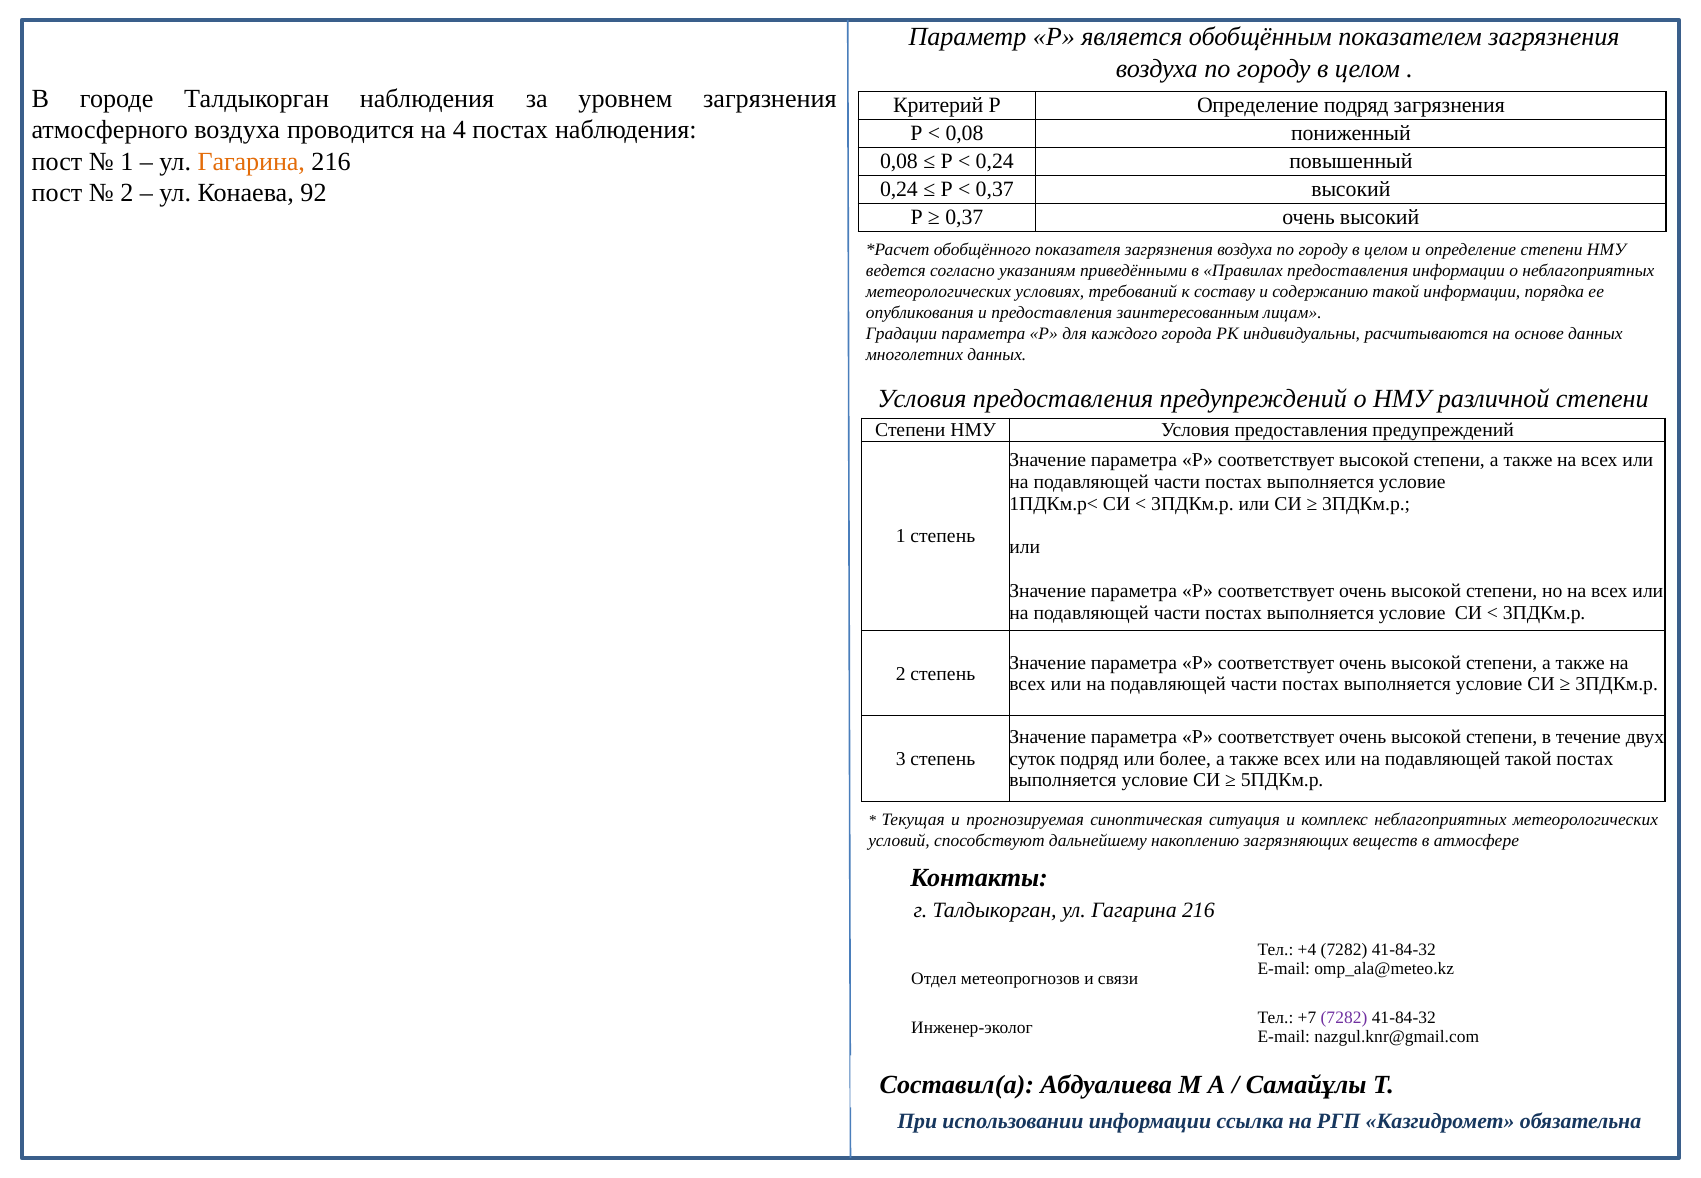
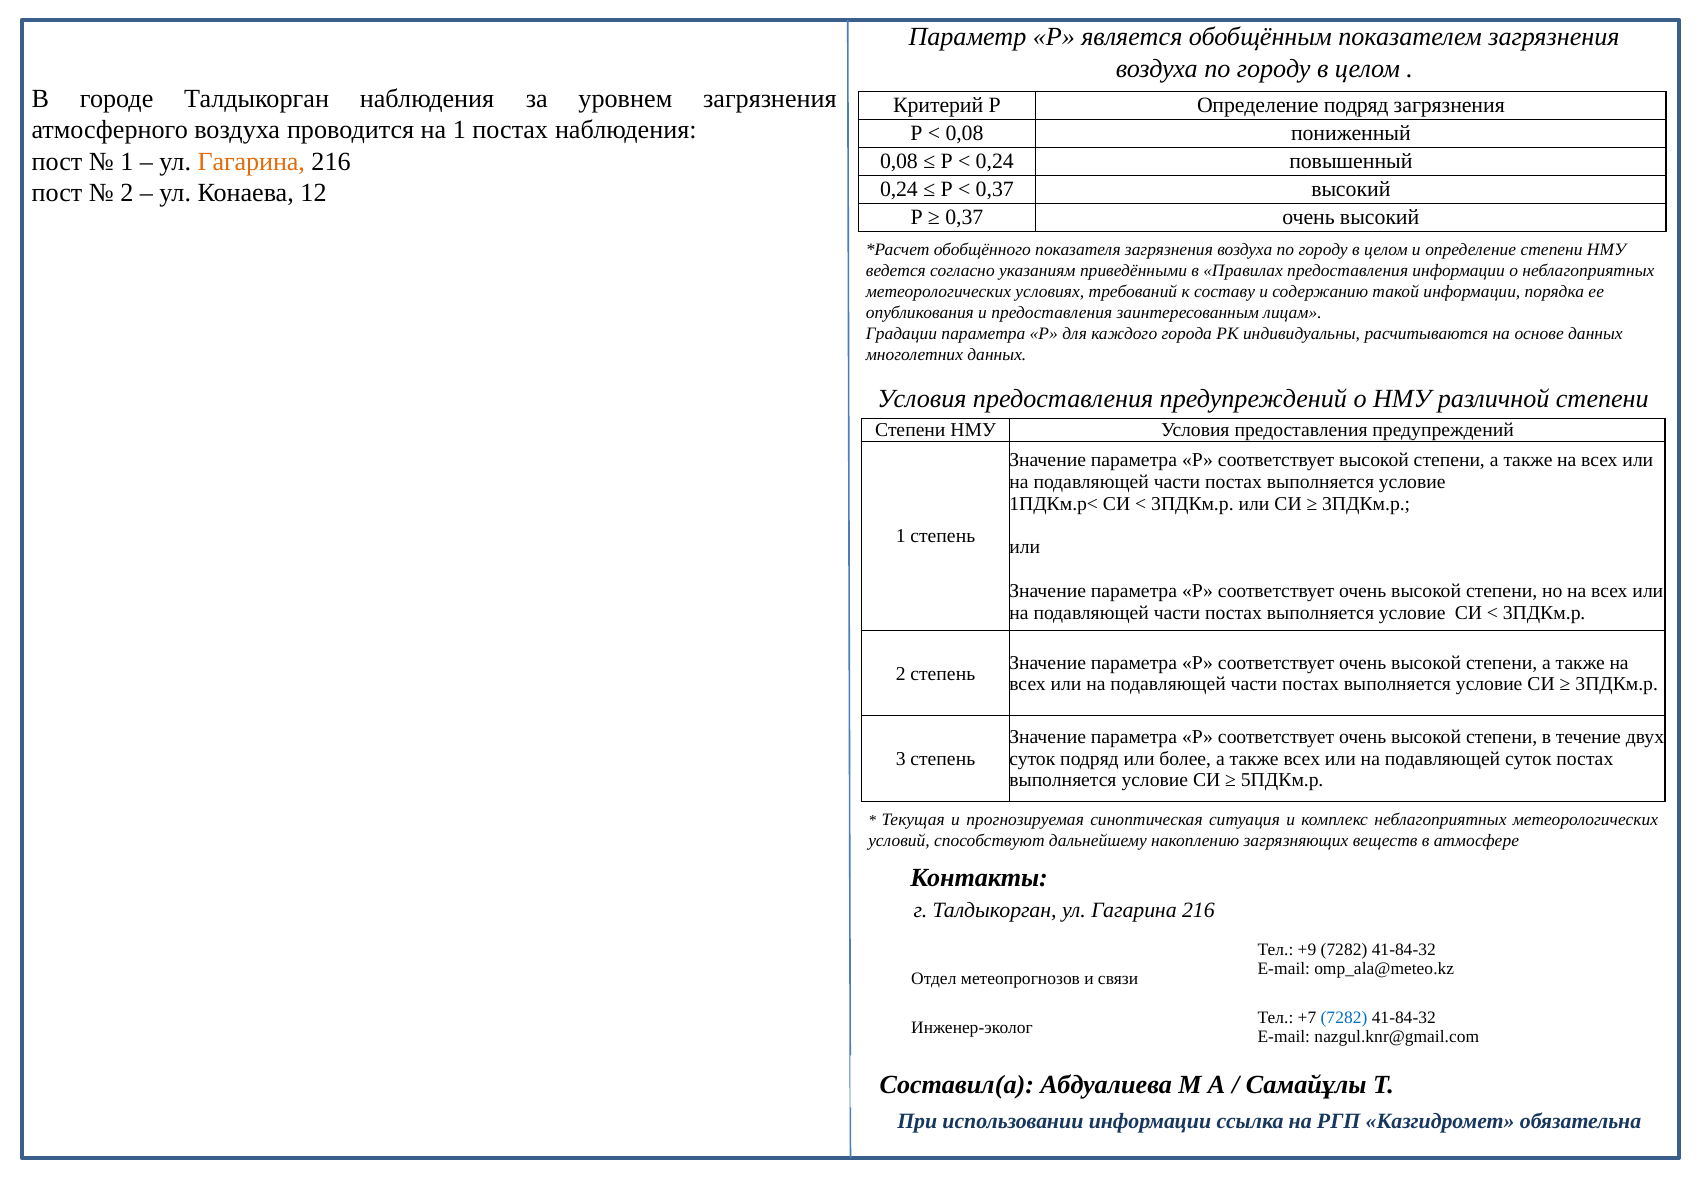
на 4: 4 -> 1 (459, 130)
92: 92 -> 12 (314, 193)
подавляющей такой: такой -> суток (1528, 758)
+4: +4 -> +9 (1307, 949)
7282 colour: purple -> blue (1344, 1017)
